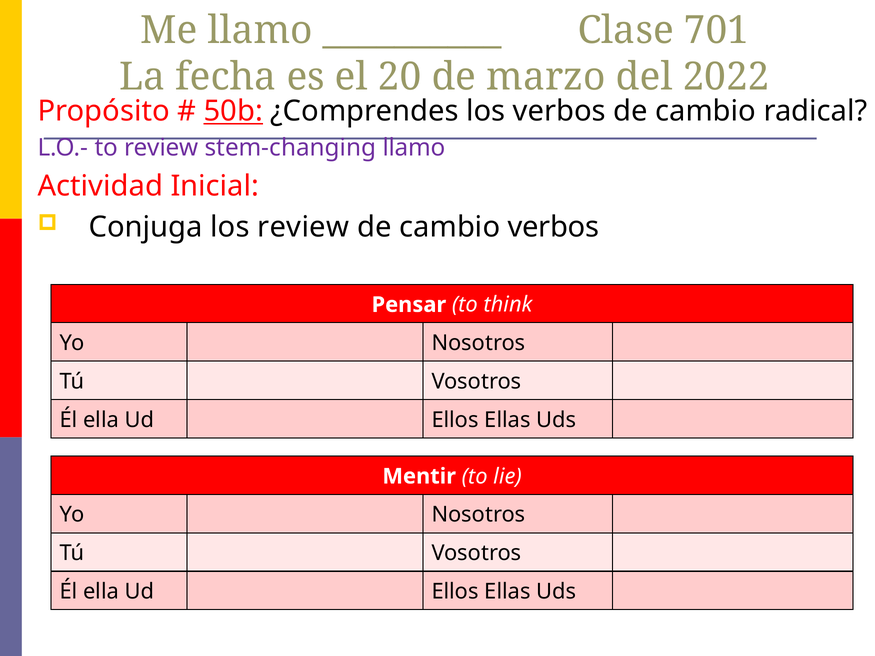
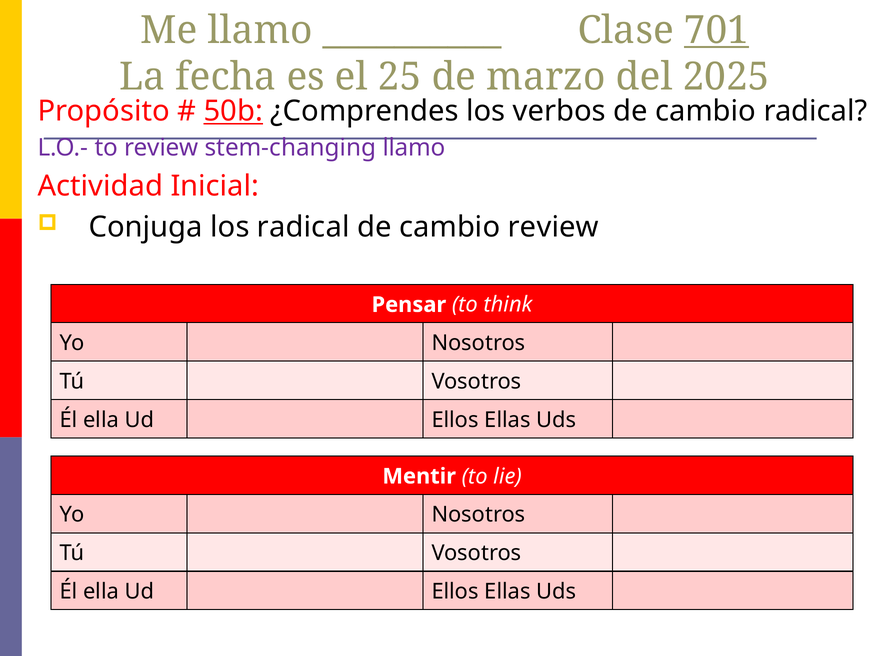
701 underline: none -> present (717, 30)
20: 20 -> 25 (400, 77)
2022: 2022 -> 2025 (726, 77)
los review: review -> radical (303, 227)
cambio verbos: verbos -> review (553, 227)
